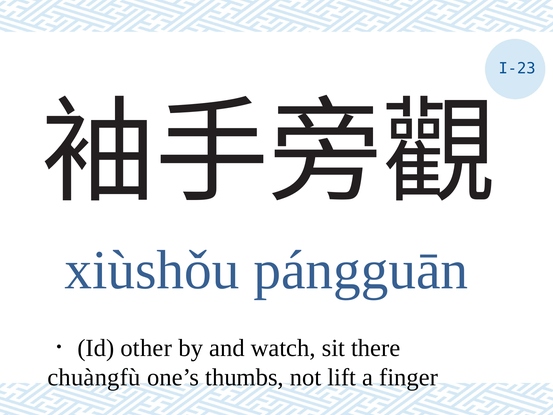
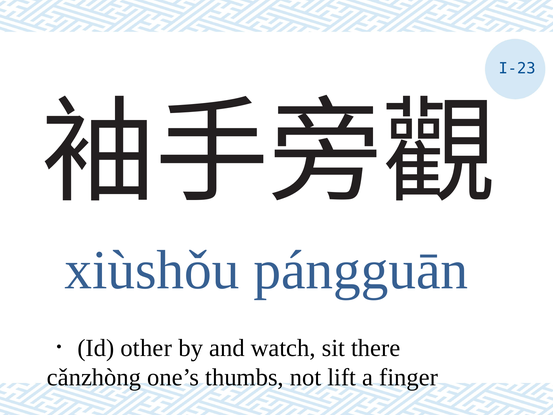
chuàngfù: chuàngfù -> cǎnzhòng (94, 377)
